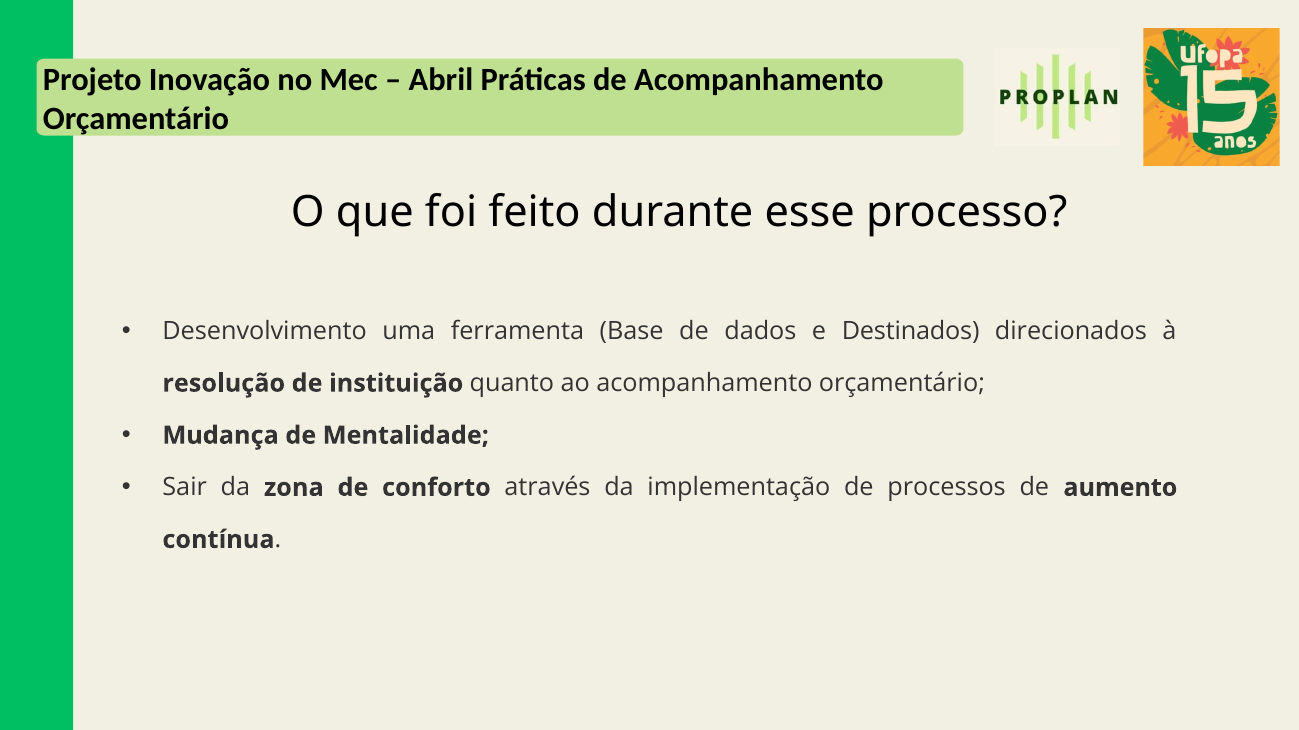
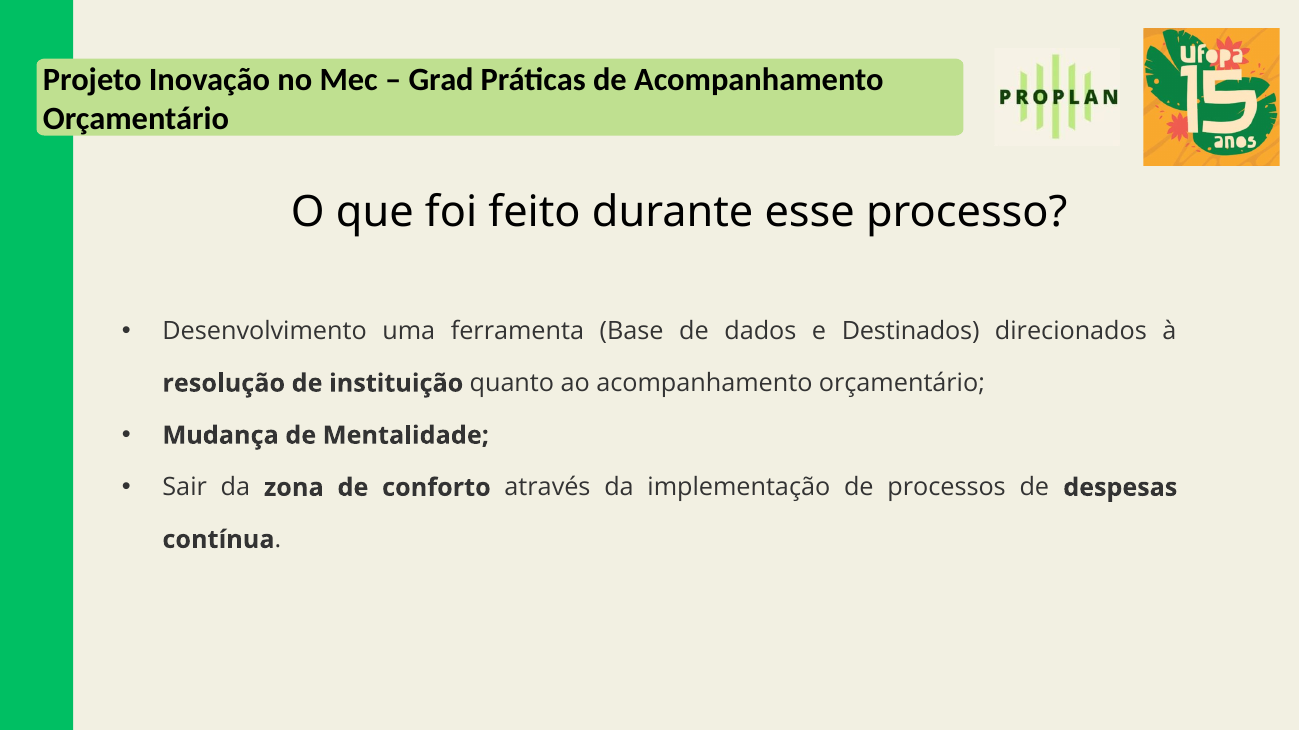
Abril: Abril -> Grad (441, 80)
aumento: aumento -> despesas (1120, 488)
